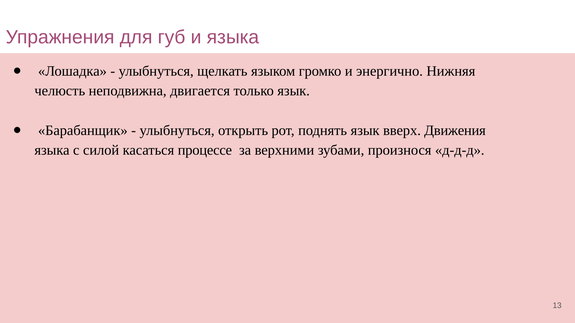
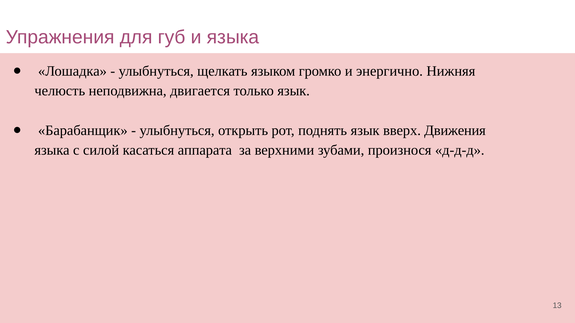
процессе: процессе -> аппарата (205, 150)
